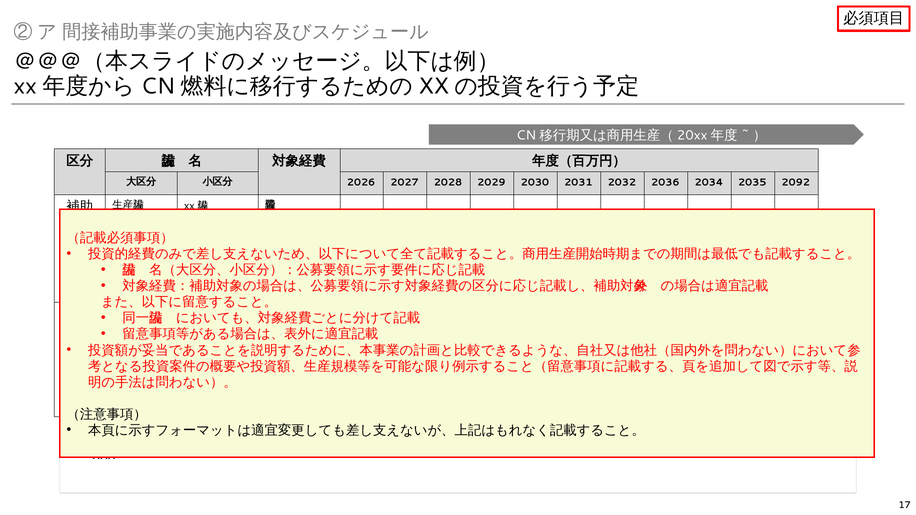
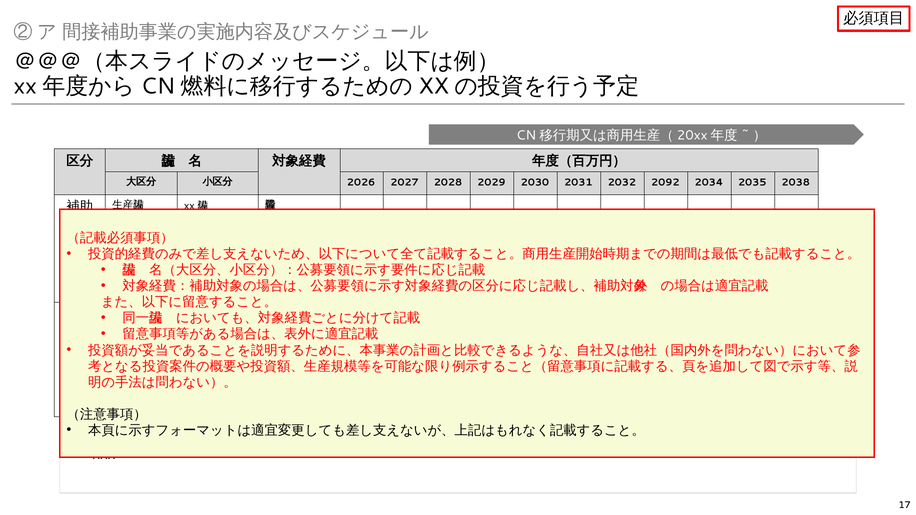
2036: 2036 -> 2092 (665, 183)
2092: 2092 -> 2038 (796, 183)
